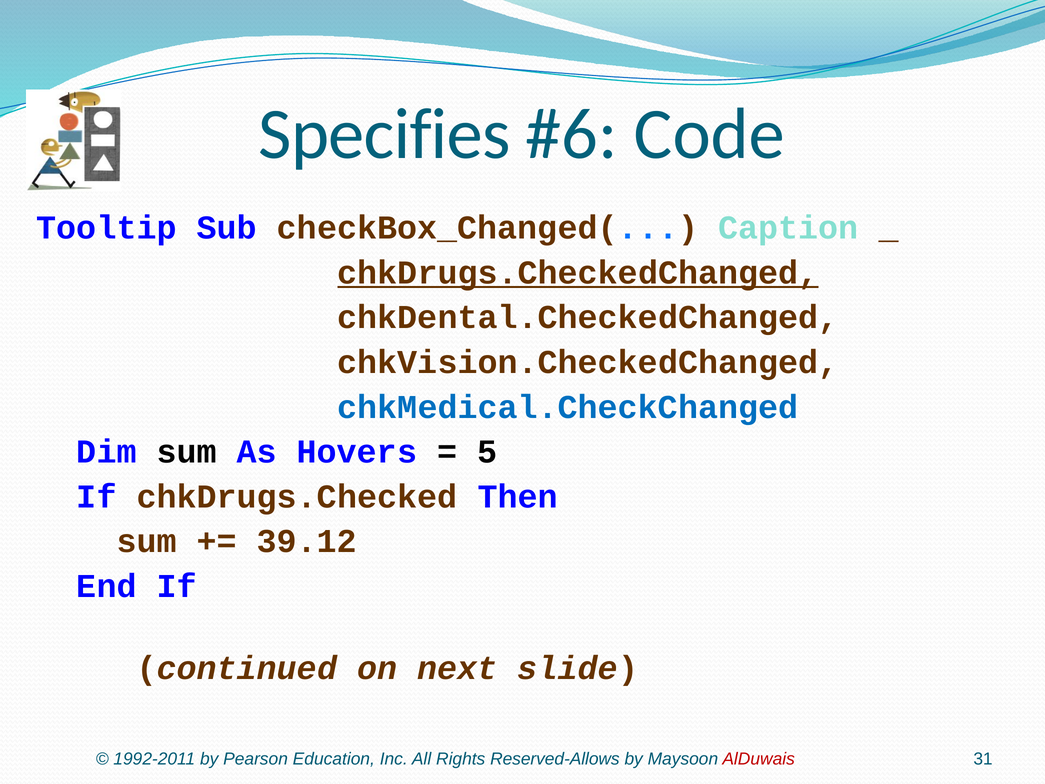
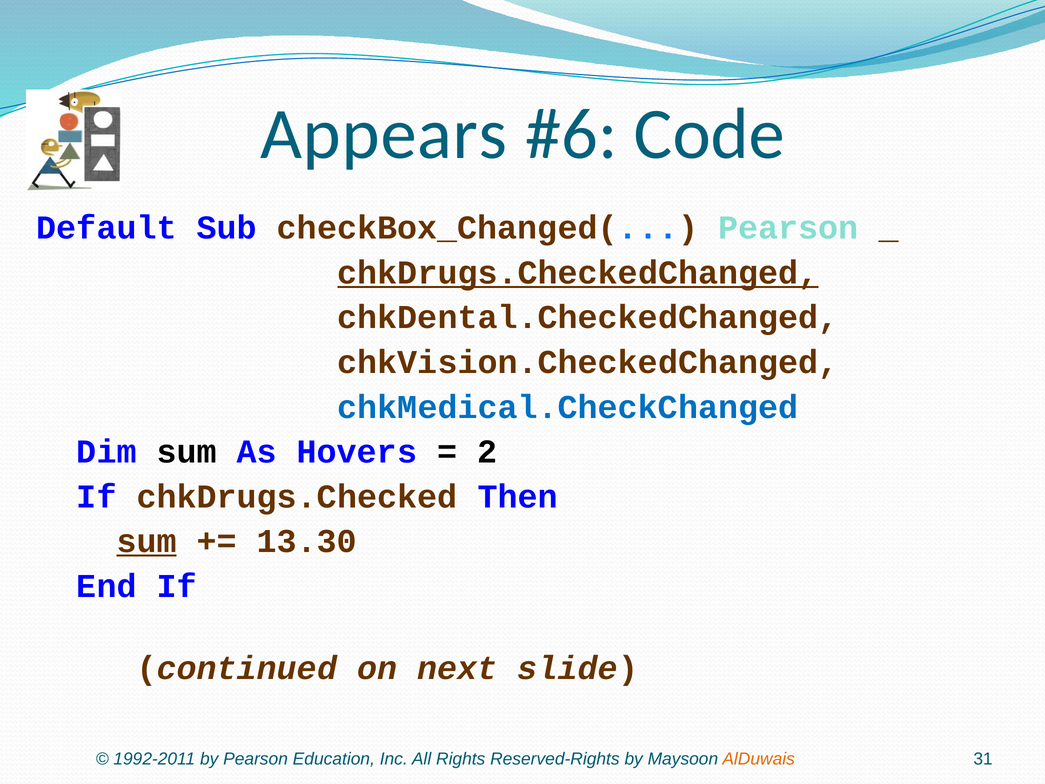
Specifies: Specifies -> Appears (384, 134)
Tooltip: Tooltip -> Default (107, 228)
checkBox_Changed( Caption: Caption -> Pearson (788, 228)
5: 5 -> 2 (487, 452)
sum underline: none -> present (147, 541)
39.12: 39.12 -> 13.30 (307, 541)
Reserved-Allows: Reserved-Allows -> Reserved-Rights (555, 759)
AlDuwais colour: red -> orange (759, 759)
